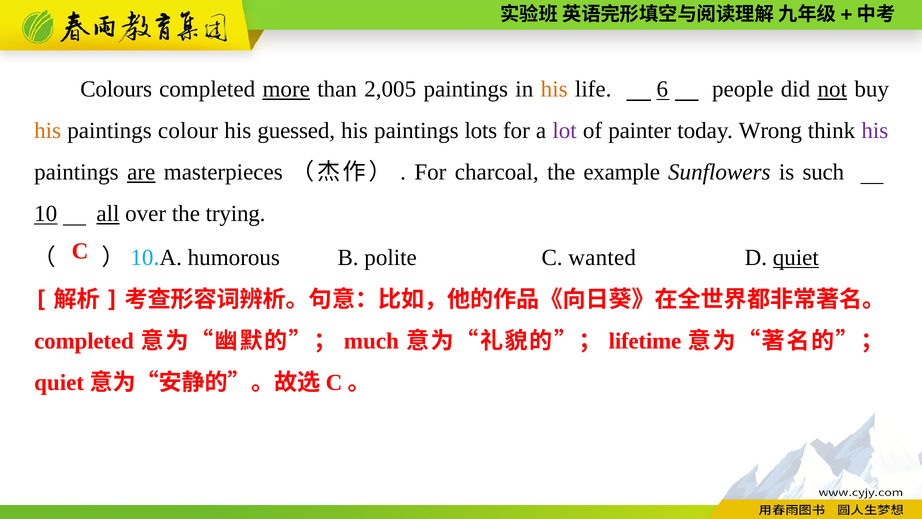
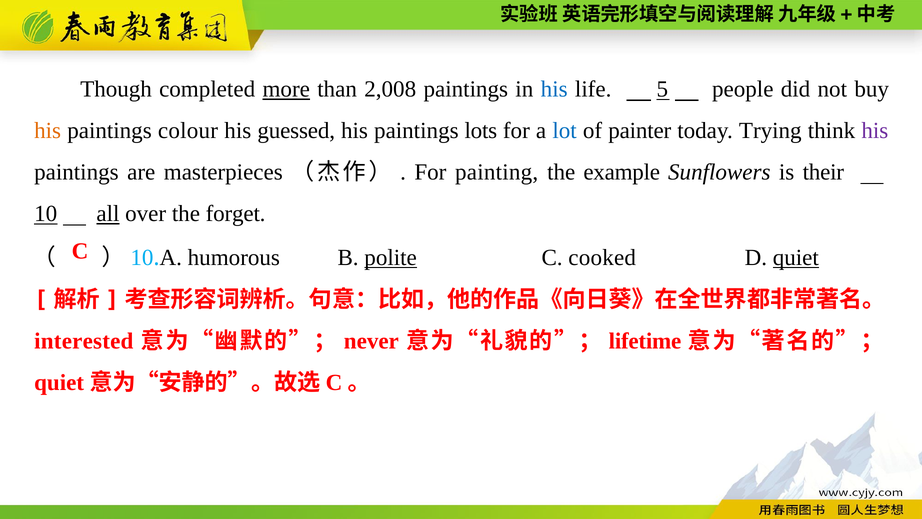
Colours: Colours -> Though (116, 89)
2,005: 2,005 -> 2,008 (390, 89)
his colour: orange -> blue (554, 89)
6: 6 -> 5 (662, 89)
not underline: present -> none (832, 89)
lot colour: purple -> blue (565, 131)
Wrong: Wrong -> Trying (770, 131)
are underline: present -> none (141, 172)
charcoal: charcoal -> painting (497, 172)
such: such -> their (823, 172)
trying: trying -> forget (236, 214)
polite underline: none -> present (391, 257)
wanted: wanted -> cooked (602, 257)
completed: completed -> interested (84, 341)
much: much -> never (371, 341)
